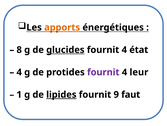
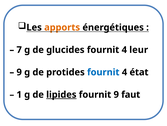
8: 8 -> 7 (19, 50)
glucides underline: present -> none (65, 50)
état: état -> leur (139, 50)
4: 4 -> 9 (19, 72)
fournit colour: purple -> blue (103, 72)
leur: leur -> état (139, 72)
